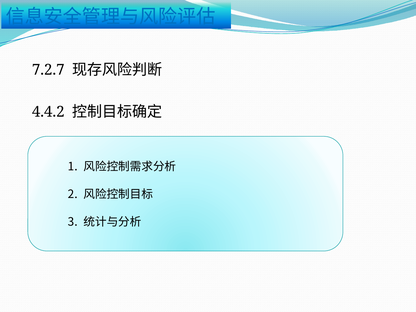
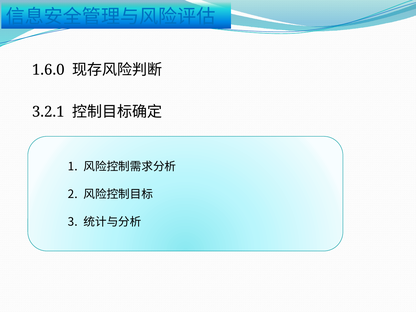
7.2.7: 7.2.7 -> 1.6.0 (48, 70)
4.4.2: 4.4.2 -> 3.2.1 (48, 112)
